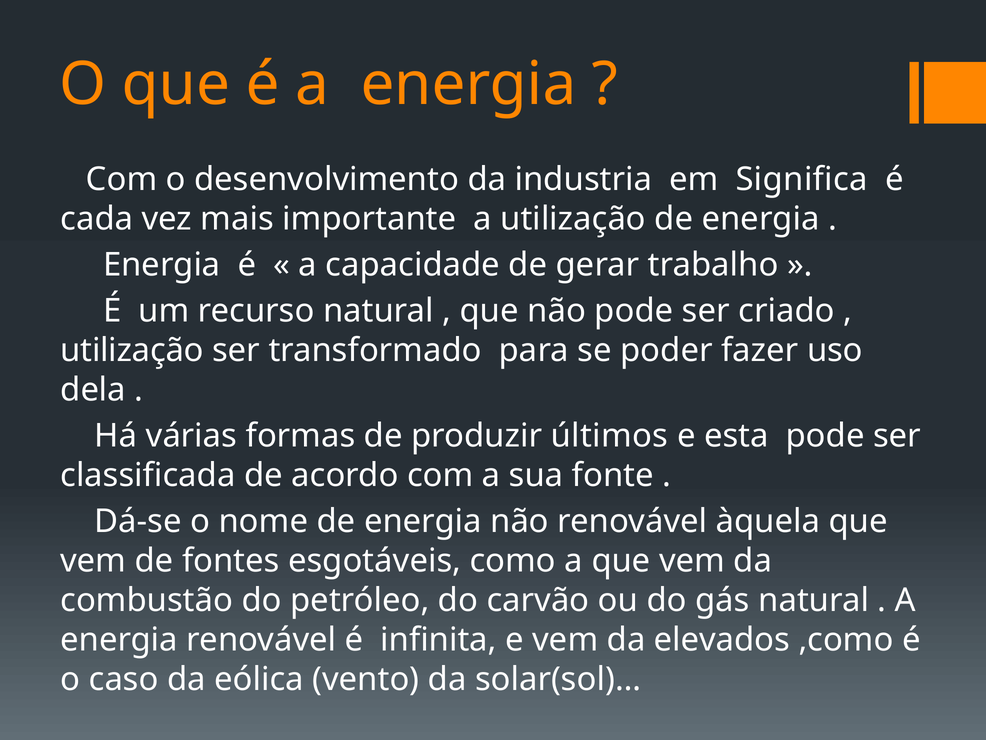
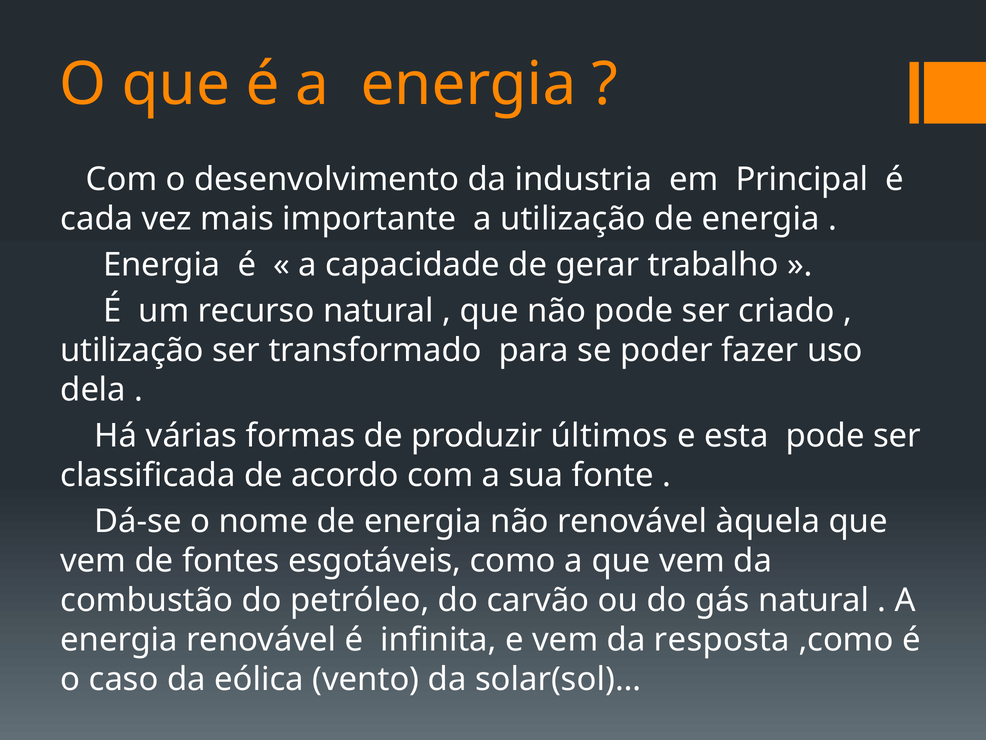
Significa: Significa -> Principal (802, 179)
elevados: elevados -> resposta (722, 639)
